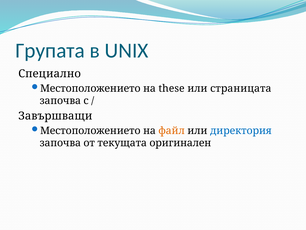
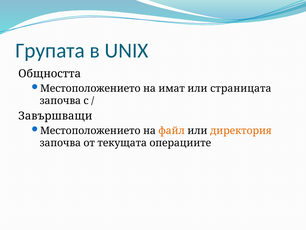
Специално: Специално -> Общността (50, 74)
these: these -> имат (172, 88)
директория colour: blue -> orange (241, 130)
оригинален: оригинален -> операциите (180, 143)
